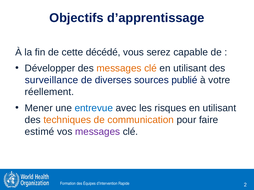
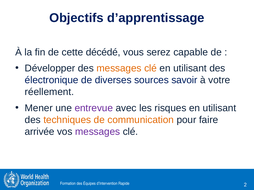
surveillance: surveillance -> électronique (52, 80)
publié: publié -> savoir (184, 80)
entrevue colour: blue -> purple (94, 108)
estimé: estimé -> arrivée (40, 132)
